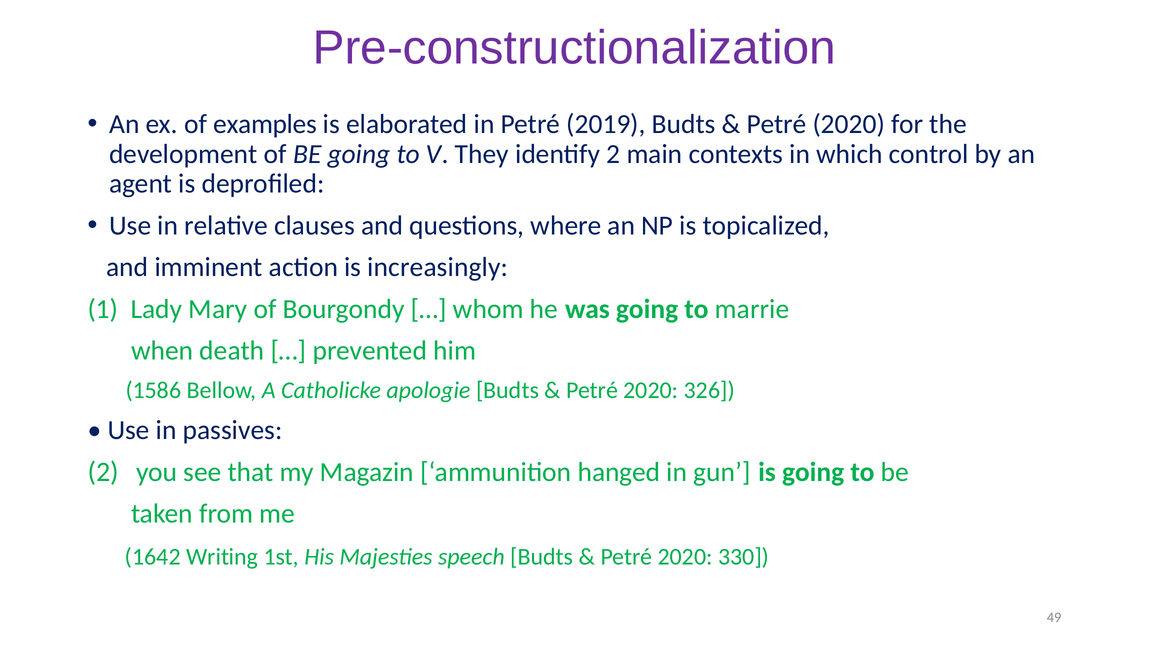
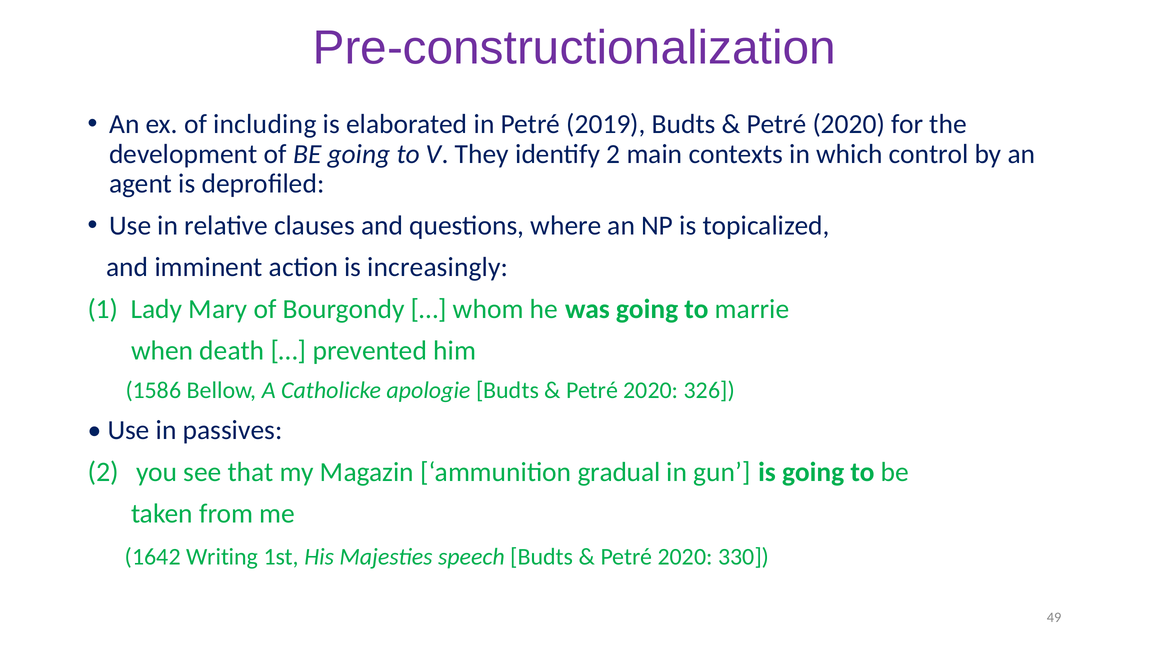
examples: examples -> including (265, 124)
hanged: hanged -> gradual (619, 472)
